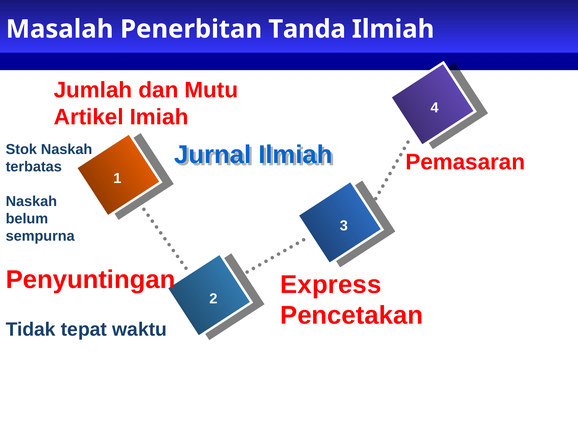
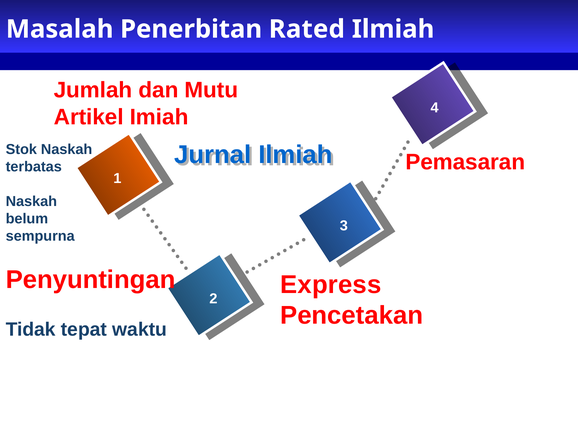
Tanda: Tanda -> Rated (307, 29)
